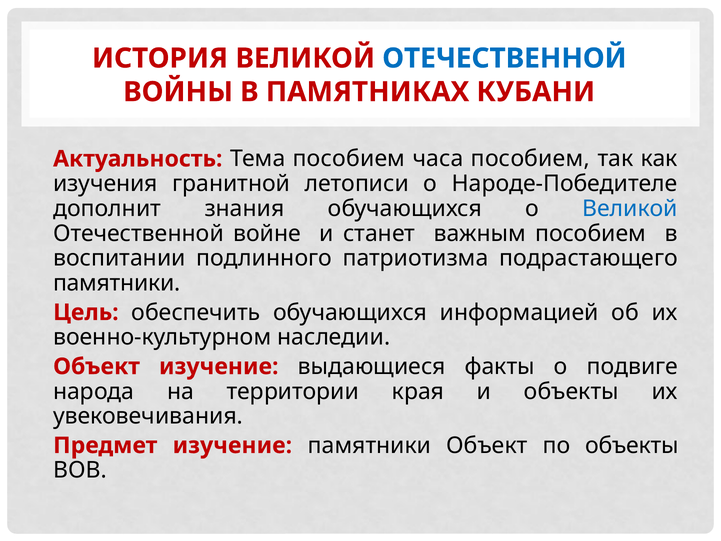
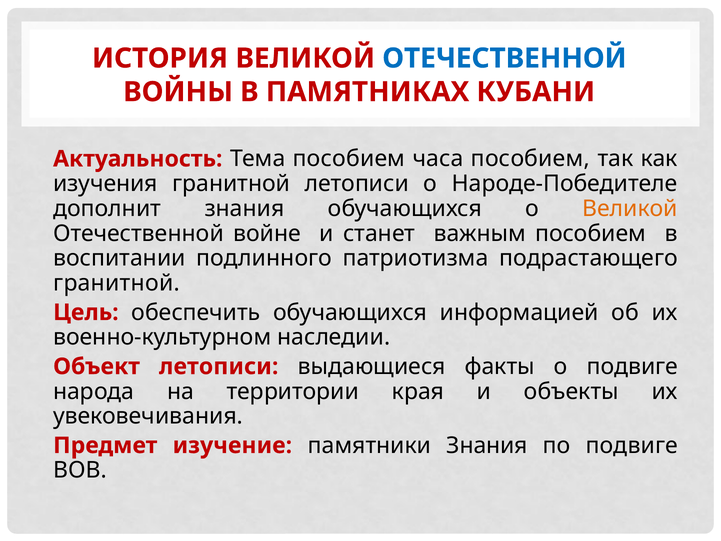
Великой colour: blue -> orange (630, 209)
памятники: памятники -> гранитной (117, 283)
Объект изучение: изучение -> летописи (219, 366)
памятники Объект: Объект -> Знания (487, 445)
по объекты: объекты -> подвиге (632, 445)
